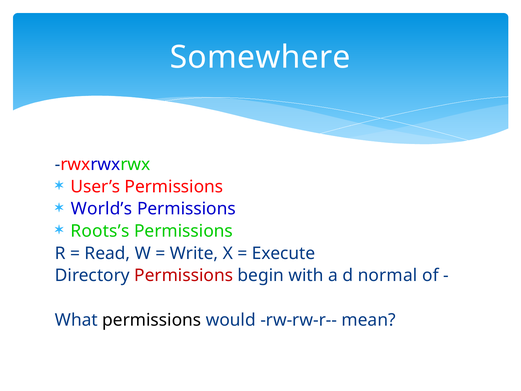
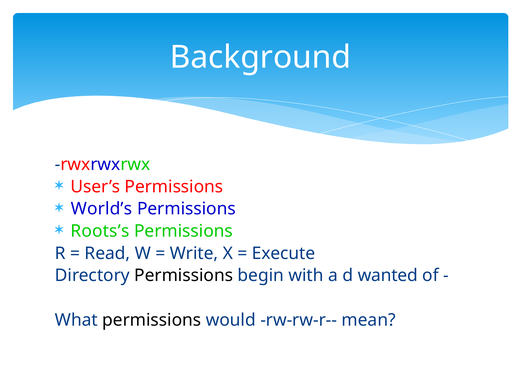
Somewhere: Somewhere -> Background (260, 57)
Permissions colour: red -> black (184, 275)
normal: normal -> wanted (388, 275)
